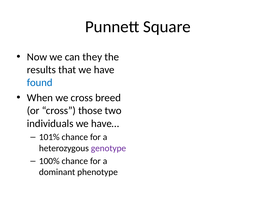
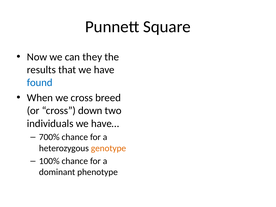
those: those -> down (90, 111)
101%: 101% -> 700% (49, 137)
genotype colour: purple -> orange (108, 148)
